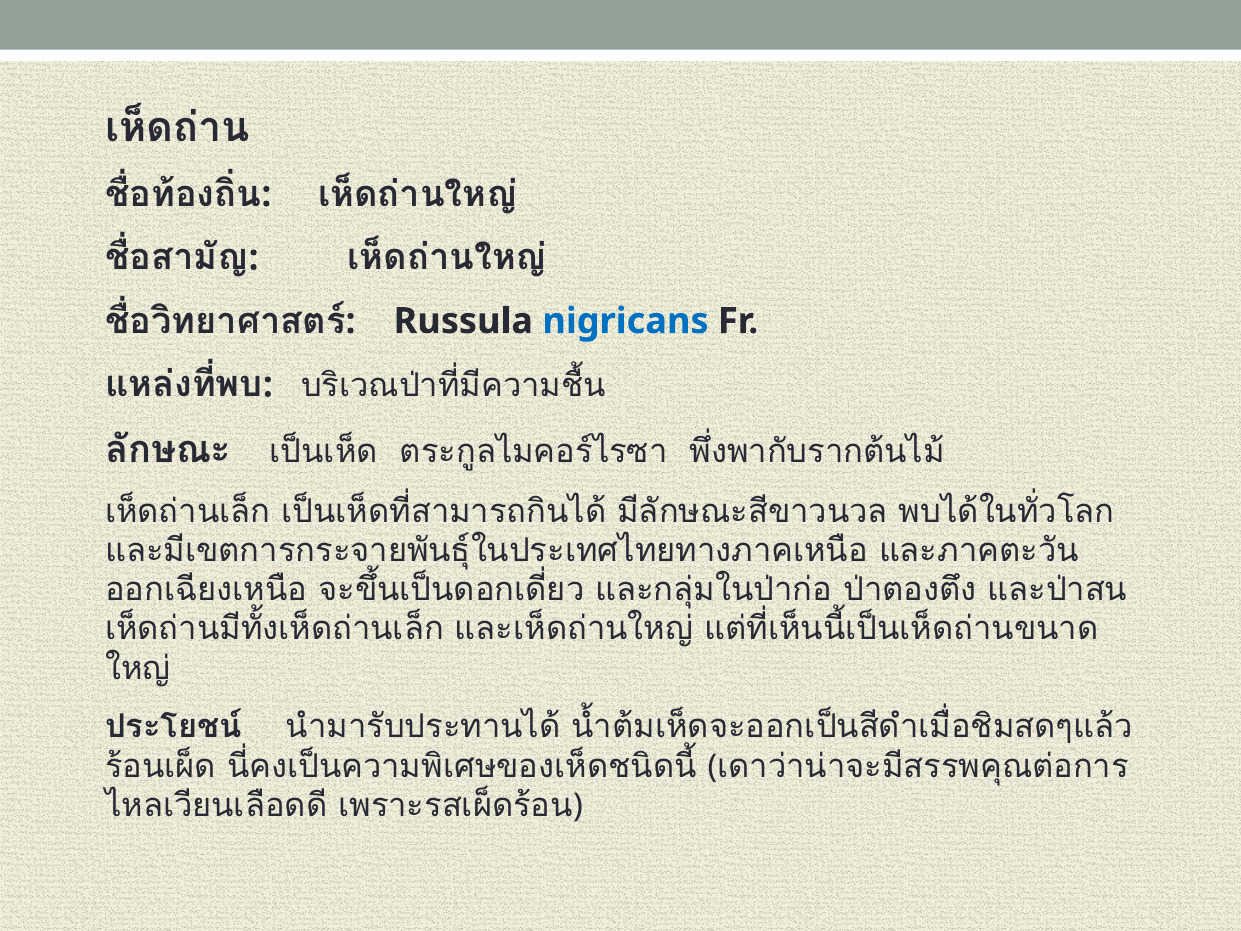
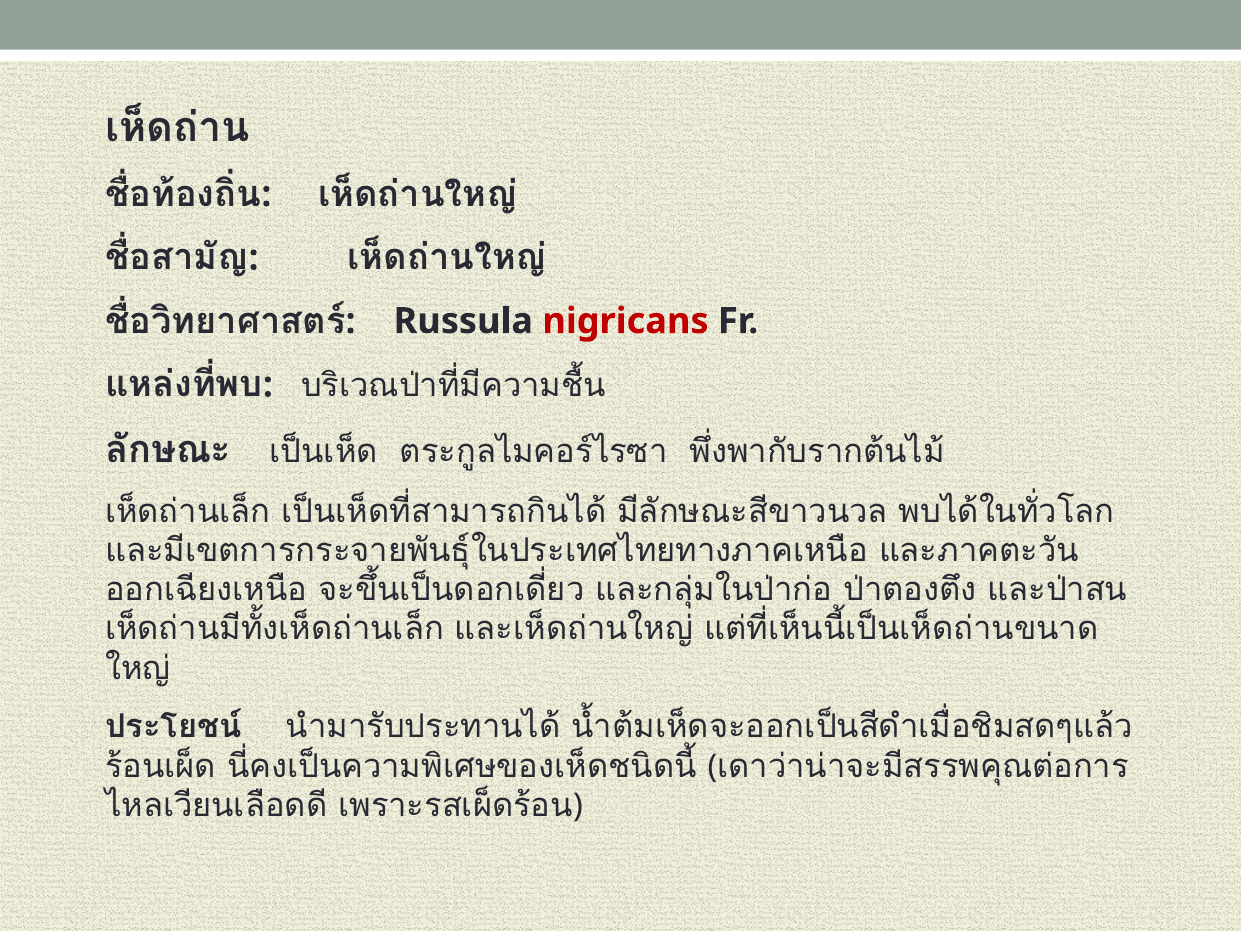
nigricans colour: blue -> red (626, 321)
